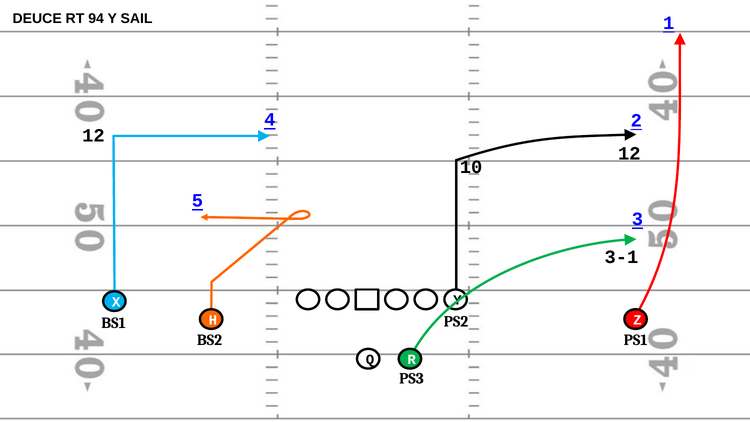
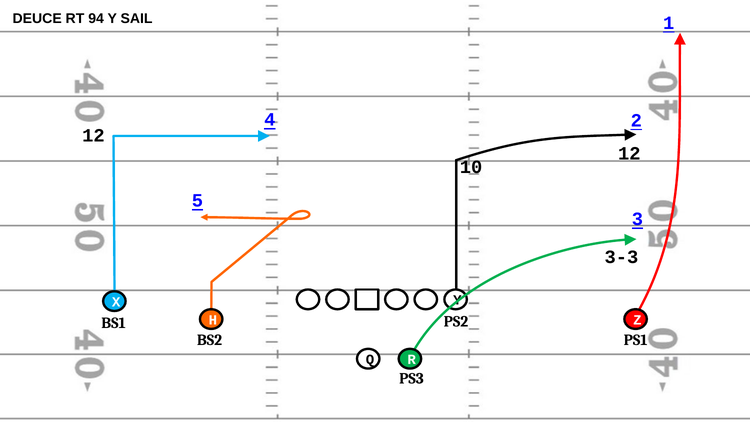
3-1: 3-1 -> 3-3 (621, 257)
